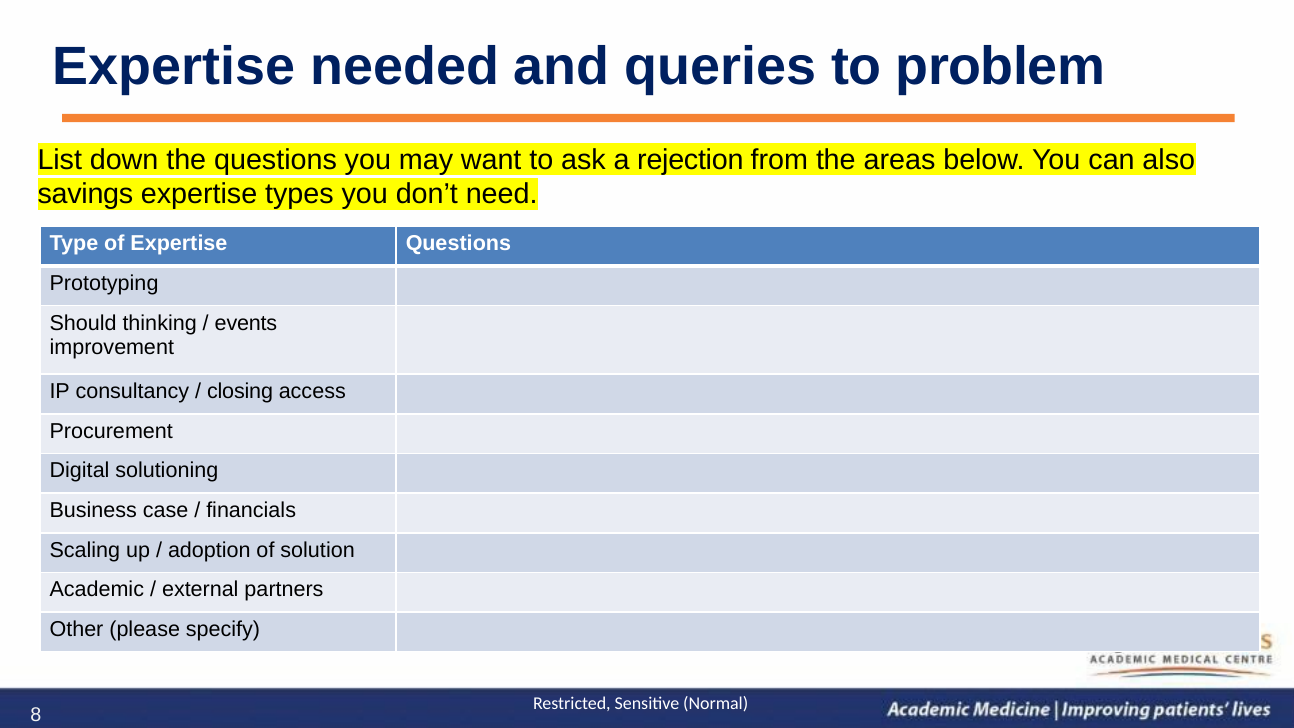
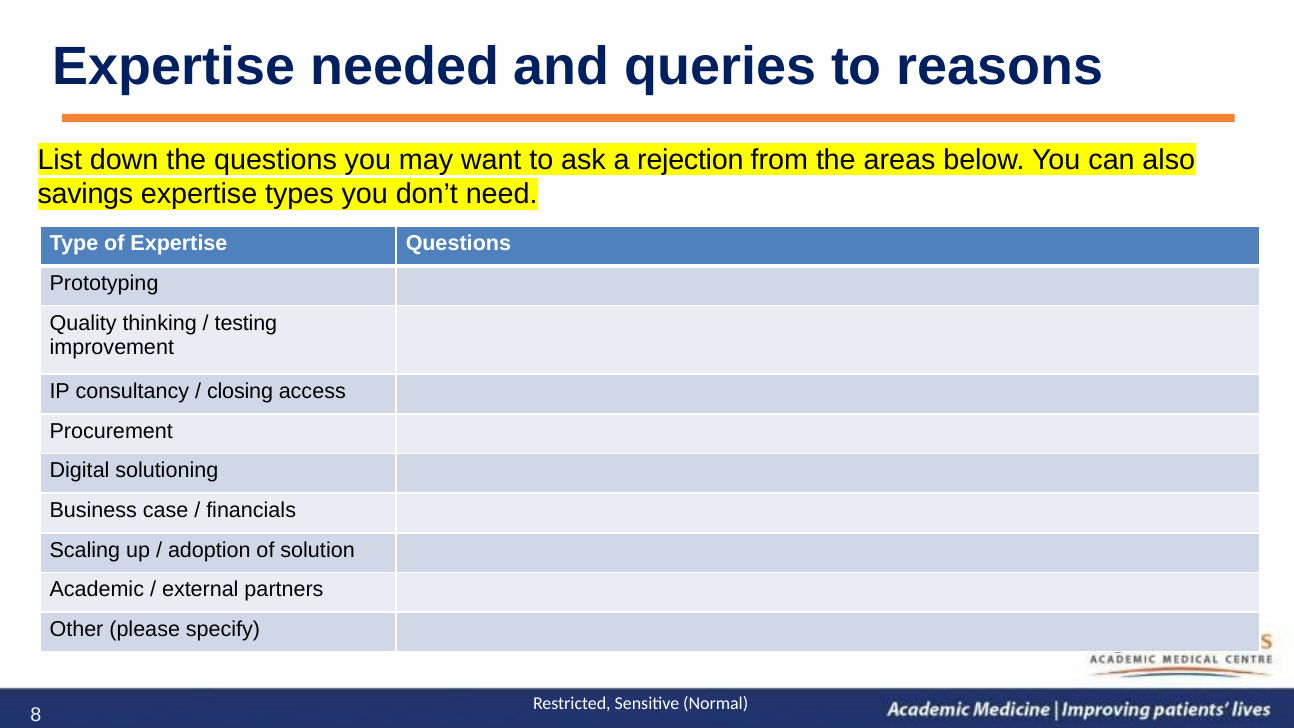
problem: problem -> reasons (1000, 67)
Should: Should -> Quality (83, 323)
events: events -> testing (246, 323)
